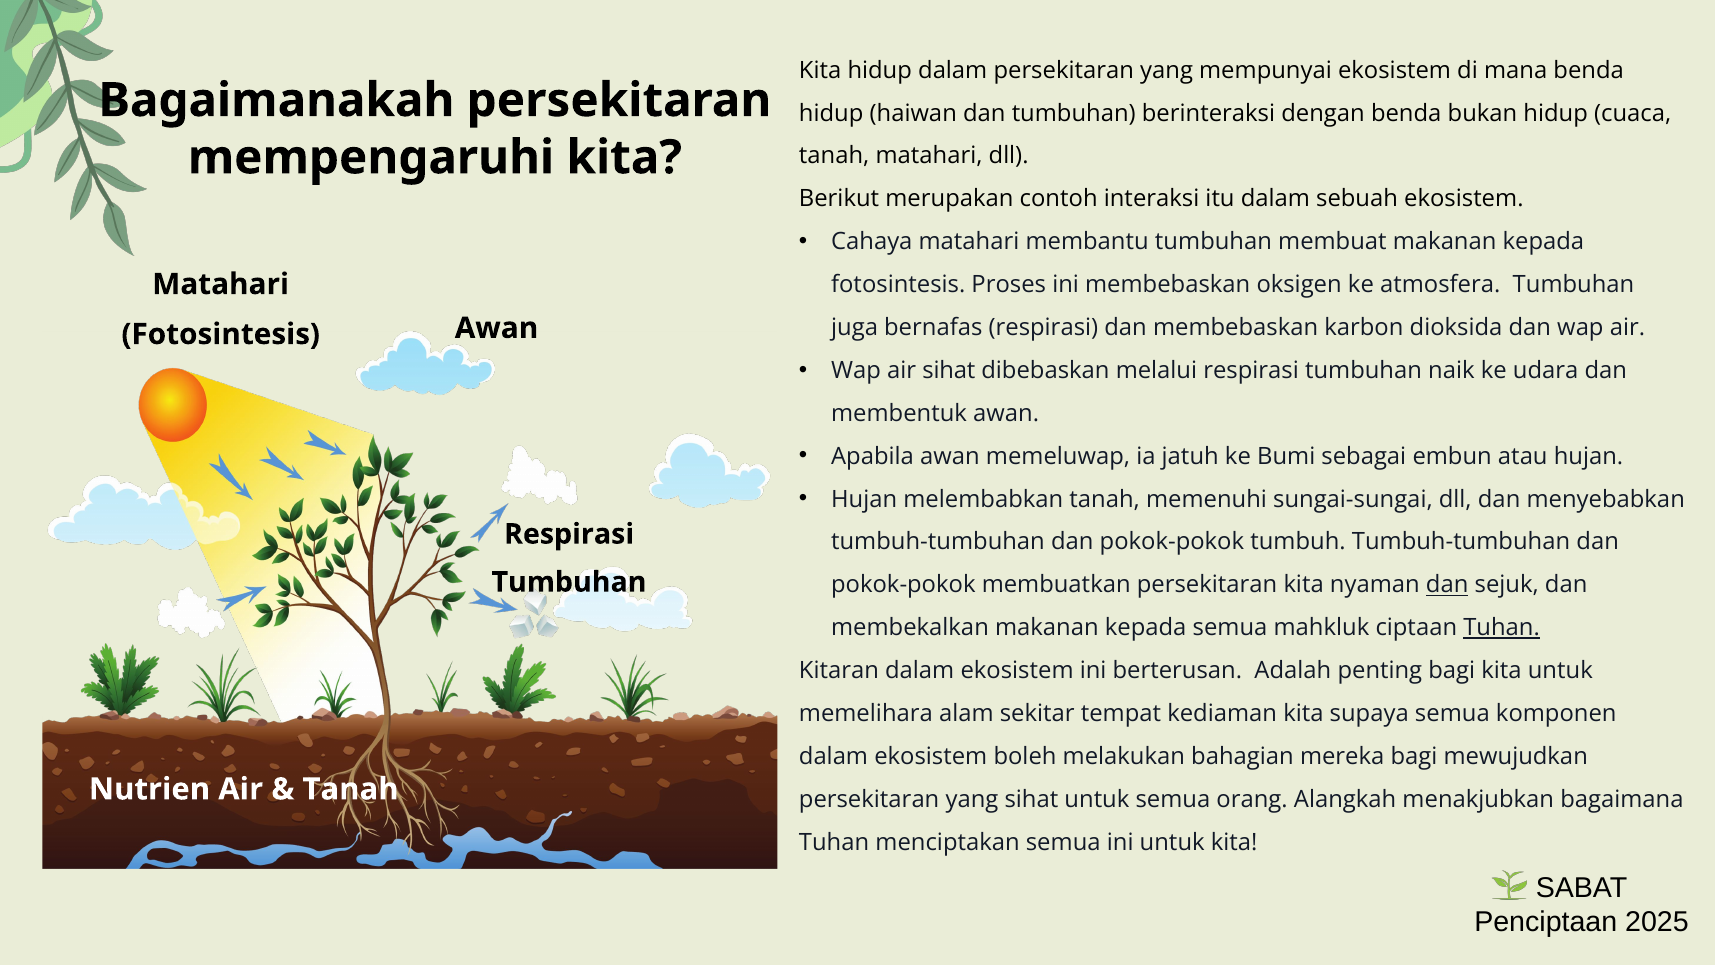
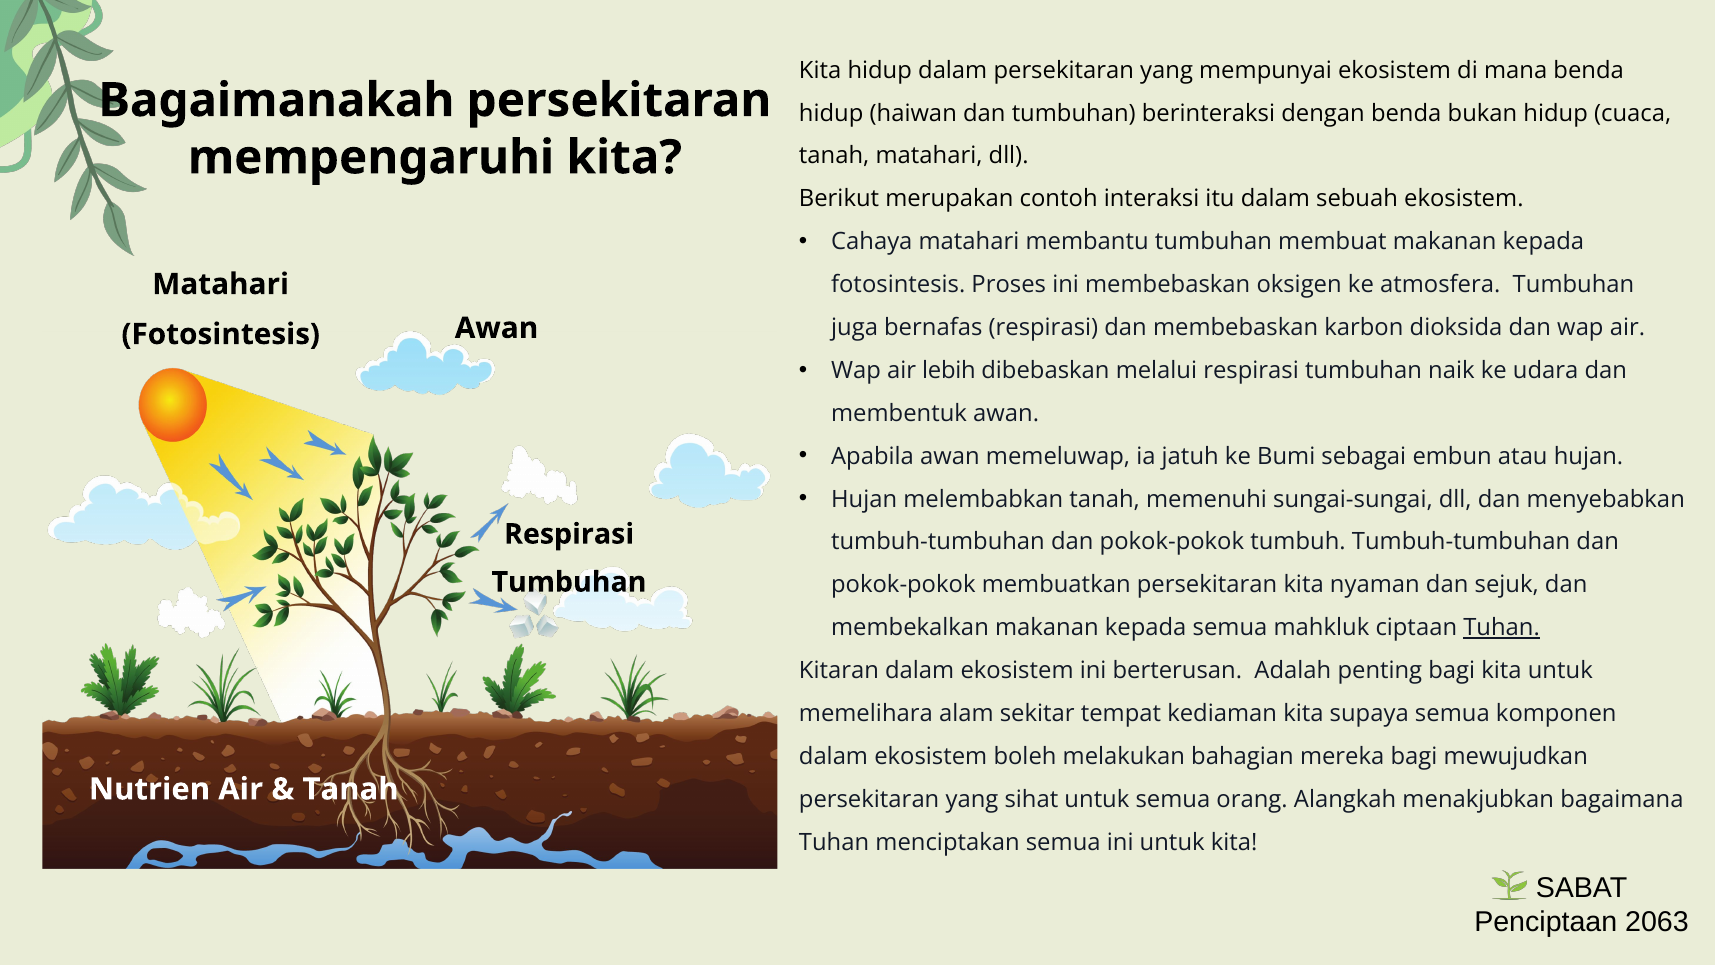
air sihat: sihat -> lebih (949, 370)
dan underline: present -> none (1447, 585)
2025: 2025 -> 2063 (1657, 922)
